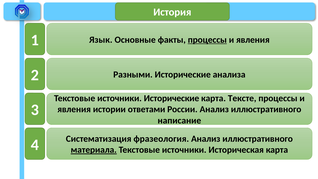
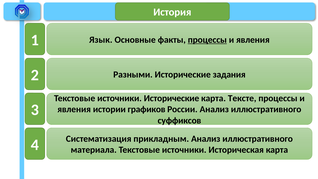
анализа: анализа -> задания (229, 75)
ответами: ответами -> графиков (147, 109)
написание: написание -> суффиксов (179, 120)
фразеология: фразеология -> прикладным (161, 139)
материала underline: present -> none (94, 150)
